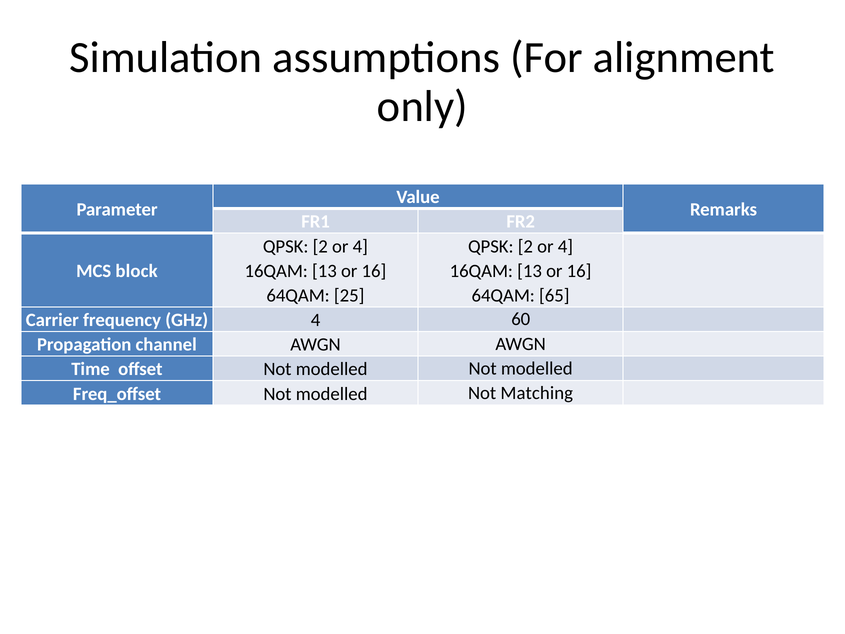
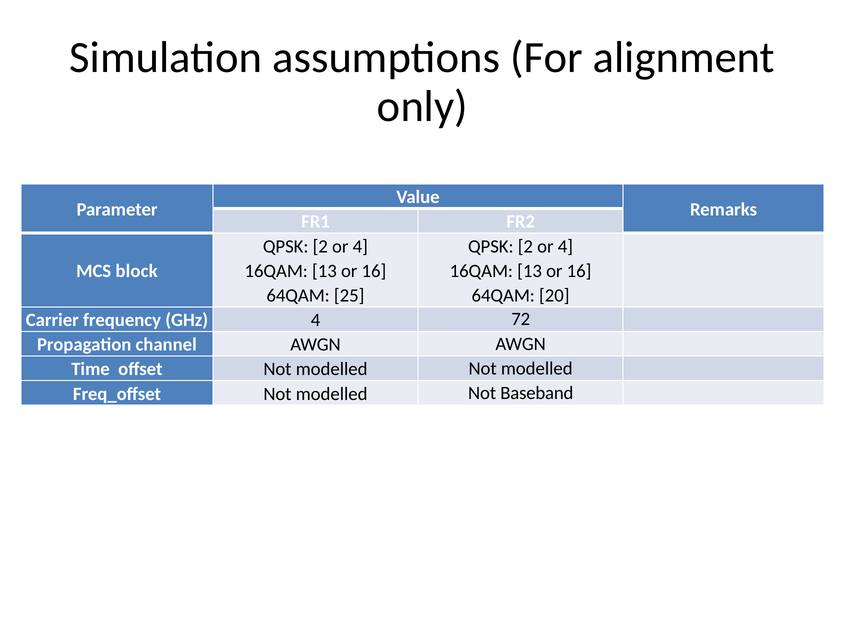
65: 65 -> 20 (554, 295)
60: 60 -> 72 (521, 319)
Matching: Matching -> Baseband (537, 393)
